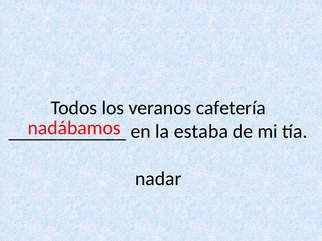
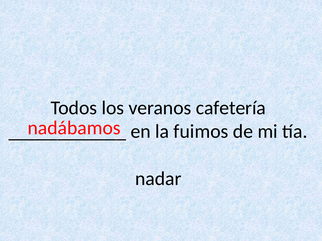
estaba: estaba -> fuimos (201, 132)
